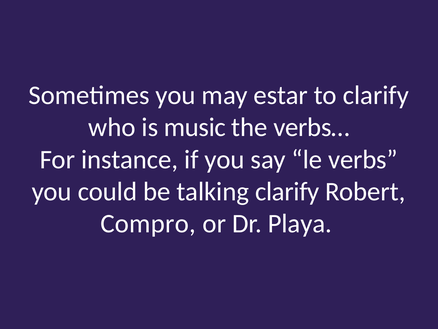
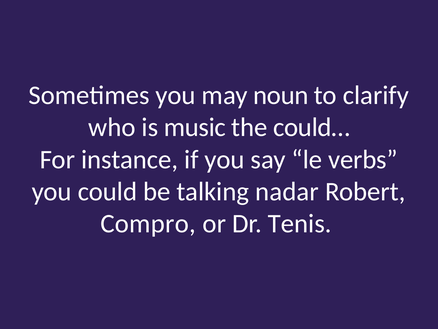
estar: estar -> noun (281, 95)
verbs…: verbs… -> could… (312, 127)
talking clarify: clarify -> nadar (287, 191)
Playa: Playa -> Tenis (300, 223)
